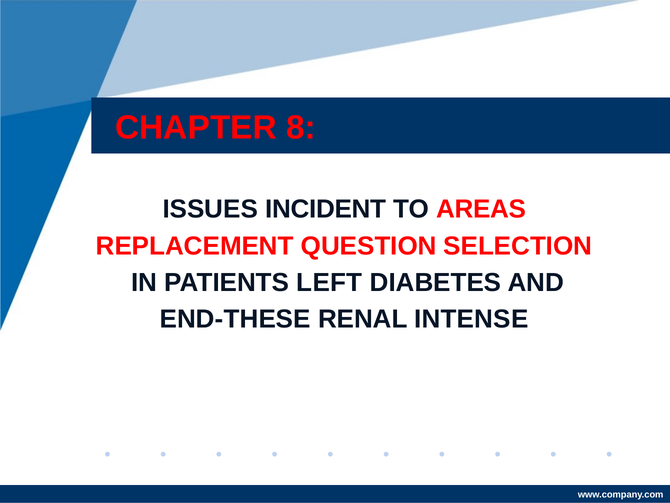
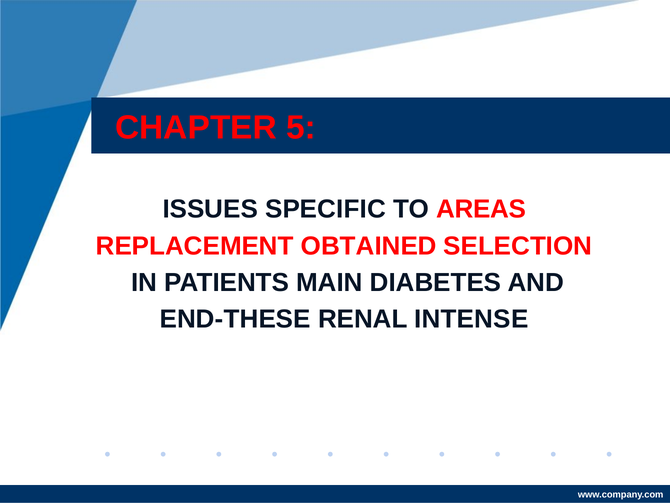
8: 8 -> 5 (301, 128)
INCIDENT: INCIDENT -> SPECIFIC (325, 209)
QUESTION: QUESTION -> OBTAINED (369, 246)
LEFT: LEFT -> MAIN (330, 282)
